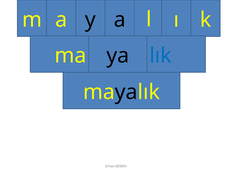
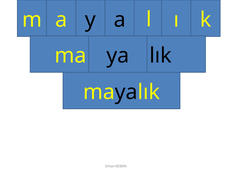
lık colour: blue -> black (160, 56)
